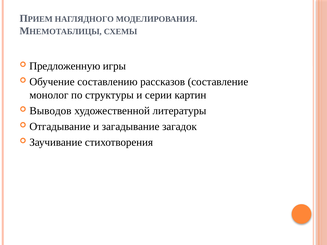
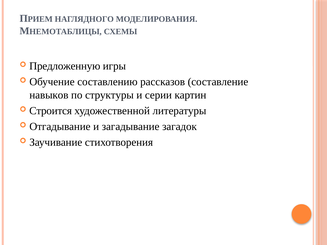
монолог: монолог -> навыков (49, 95)
Выводов: Выводов -> Строится (51, 111)
